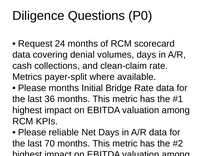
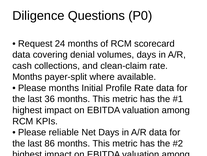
Metrics: Metrics -> Months (27, 77)
Bridge: Bridge -> Profile (119, 88)
70: 70 -> 86 (50, 143)
